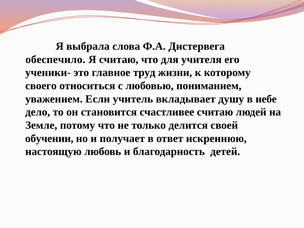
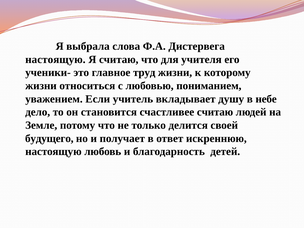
обеспечило: обеспечило -> настоящую (55, 59)
своего: своего -> жизни (41, 86)
обучении: обучении -> будущего (49, 138)
